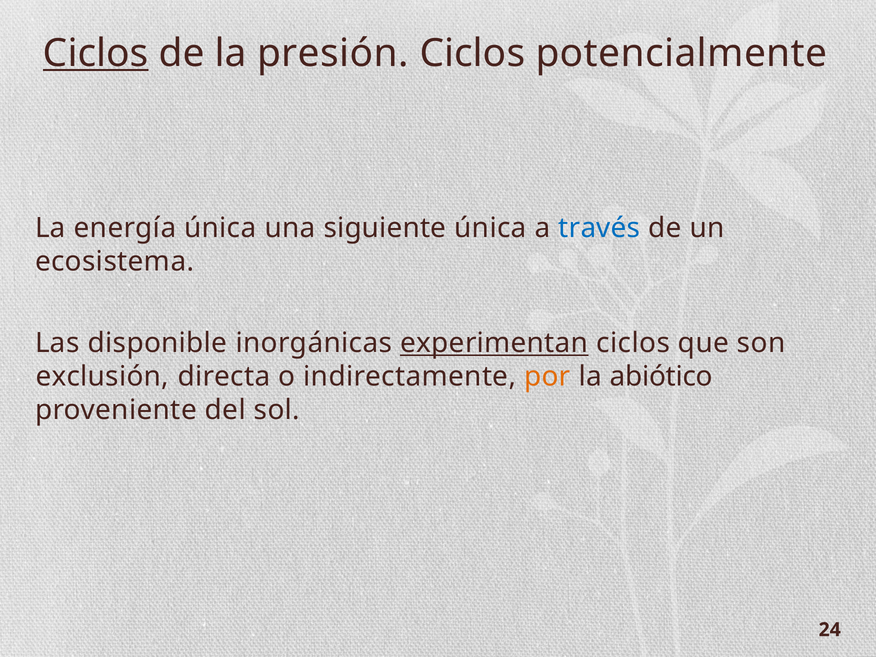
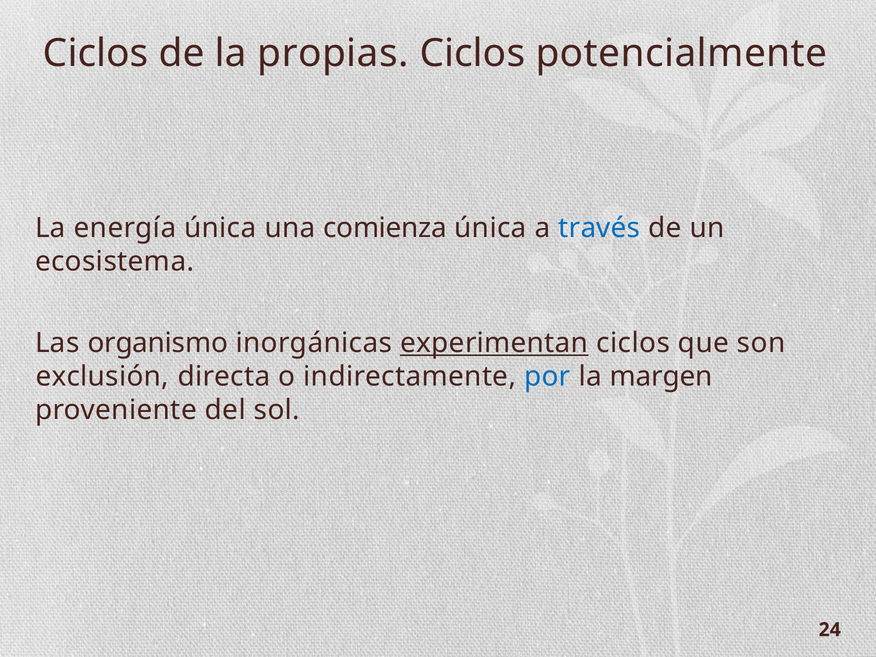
Ciclos underline: present -> none (96, 53)
presión: presión -> propias (333, 53)
siguiente: siguiente -> comienza (385, 228)
disponible: disponible -> organismo (158, 343)
por colour: orange -> blue (547, 377)
abiótico: abiótico -> margen (661, 377)
